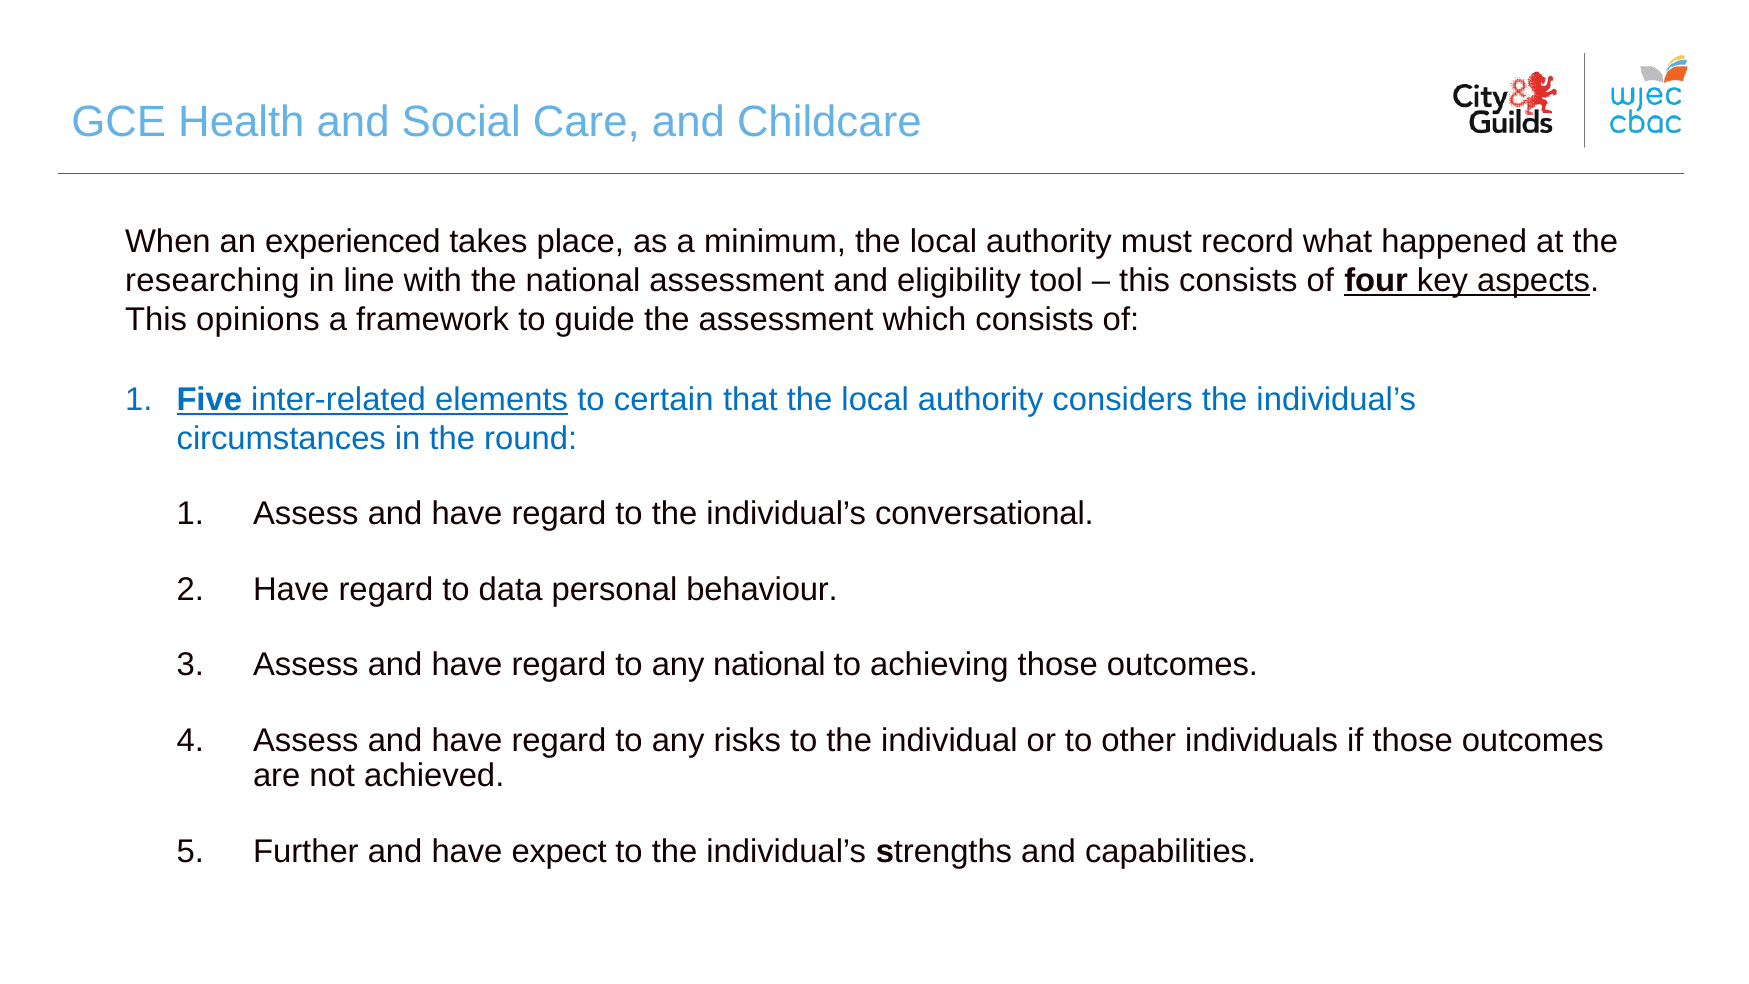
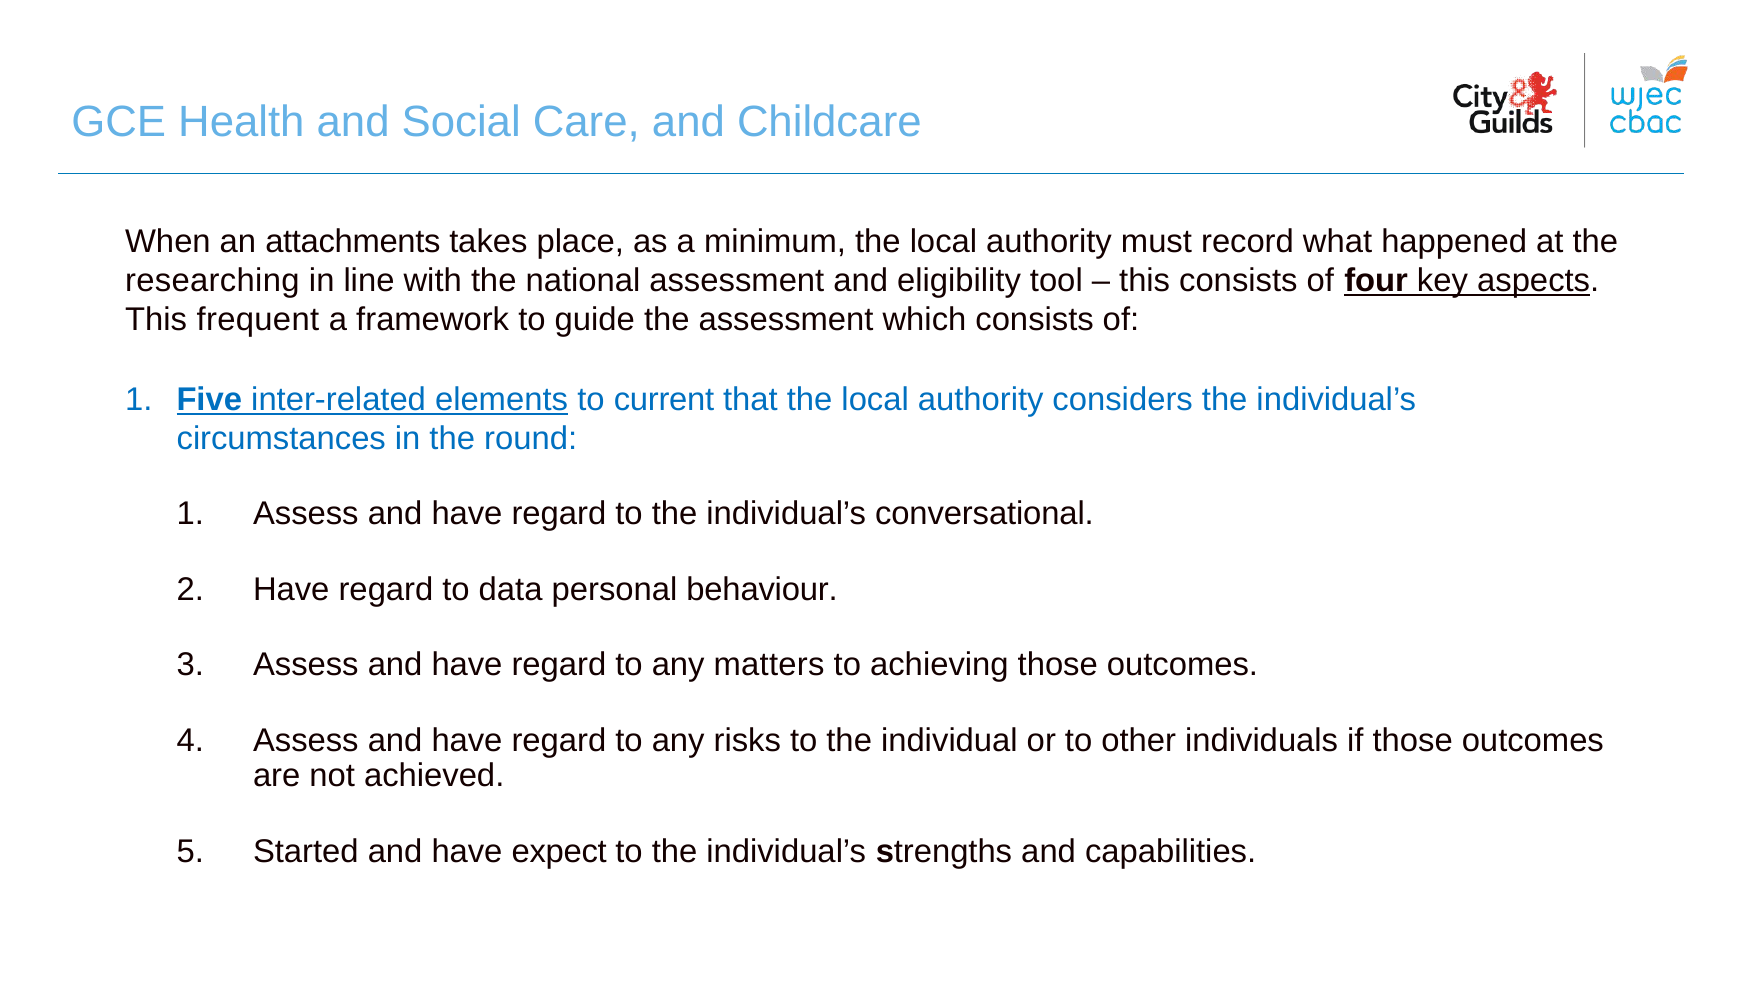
experienced: experienced -> attachments (353, 241)
opinions: opinions -> frequent (258, 320)
certain: certain -> current (664, 399)
any national: national -> matters (769, 665)
Further: Further -> Started (306, 851)
